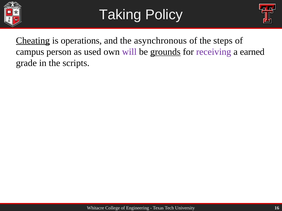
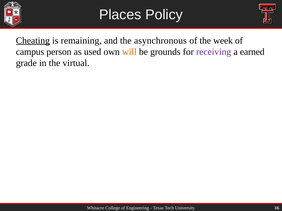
Taking: Taking -> Places (120, 15)
operations: operations -> remaining (81, 41)
steps: steps -> week (223, 41)
will colour: purple -> orange (129, 52)
grounds underline: present -> none (165, 52)
scripts: scripts -> virtual (76, 63)
